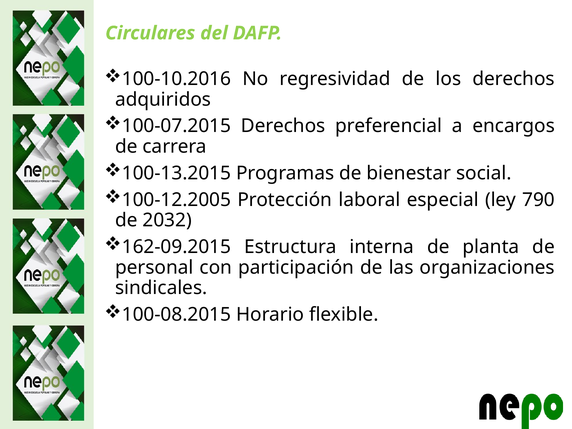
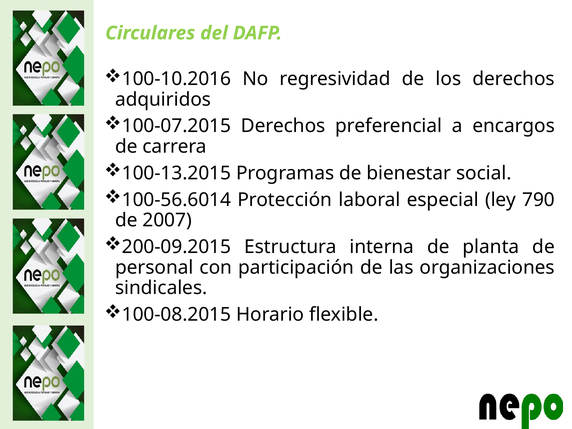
100-12.2005: 100-12.2005 -> 100-56.6014 (176, 200)
2032: 2032 -> 2007 (167, 220)
162-09.2015: 162-09.2015 -> 200-09.2015 (176, 247)
